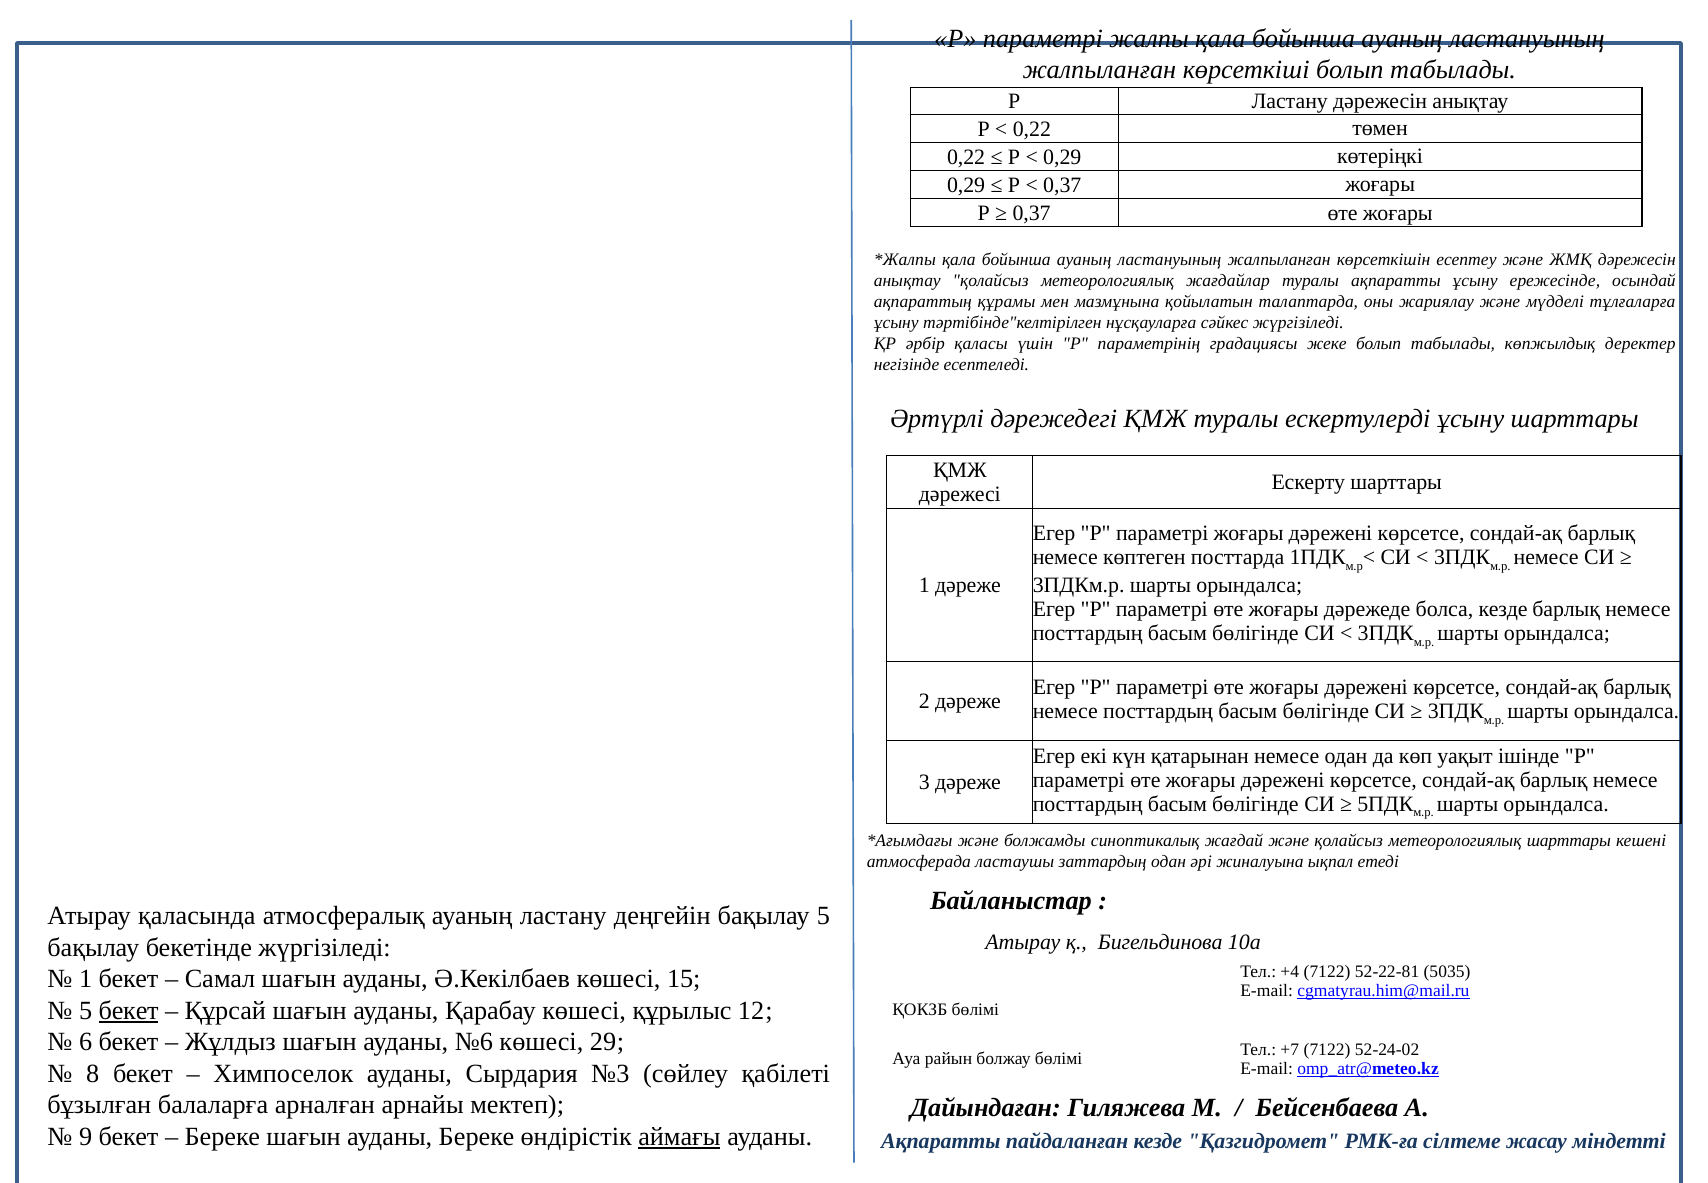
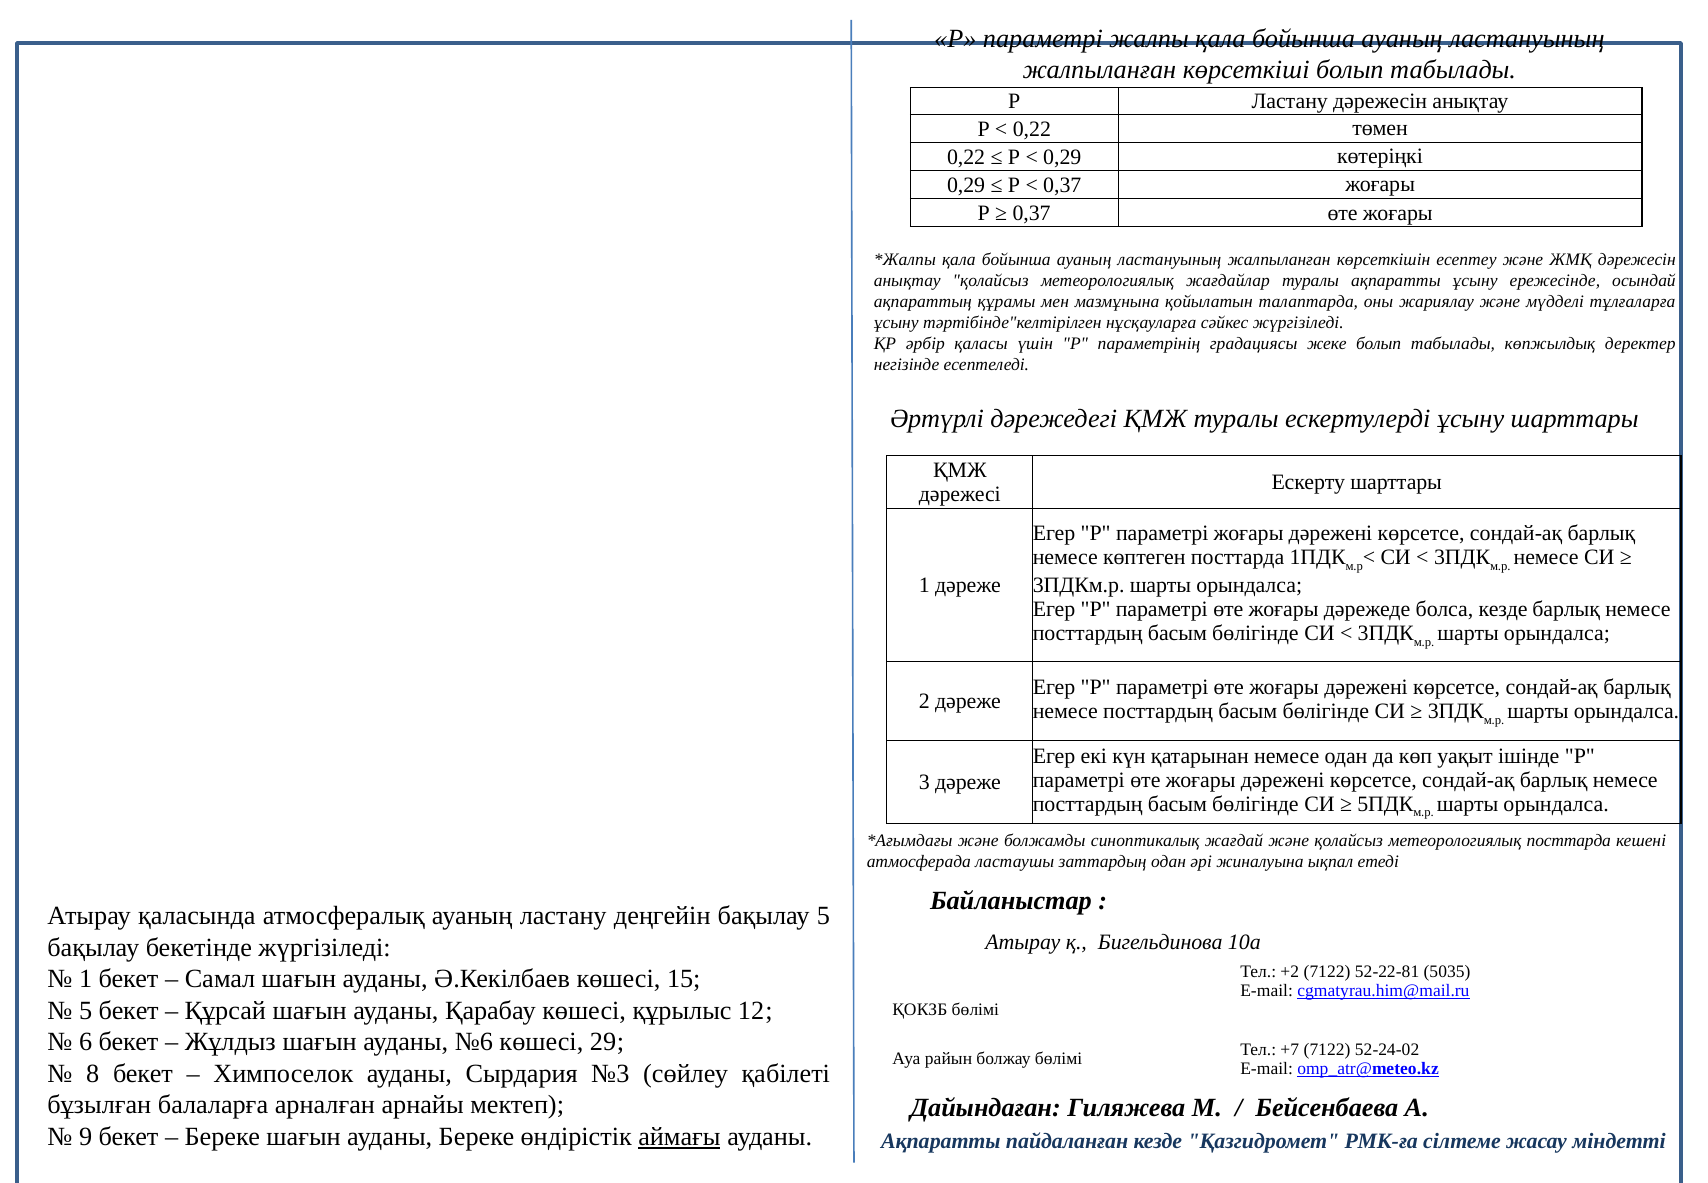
метеорологиялық шарттары: шарттары -> посттарда (1569, 840)
+4: +4 -> +2 (1290, 971)
бекет underline: present -> none (129, 1010)
